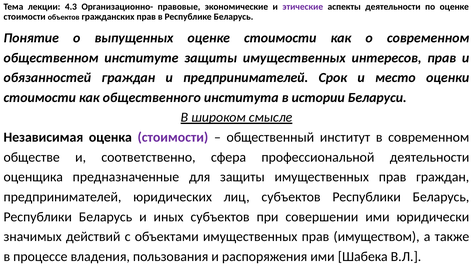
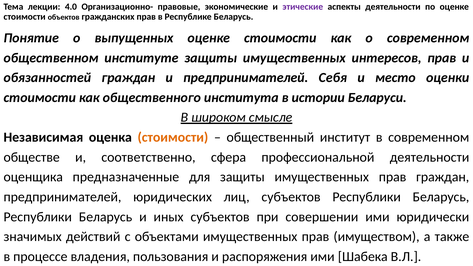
4.3: 4.3 -> 4.0 (71, 7)
Срок: Срок -> Себя (333, 78)
стоимости colour: purple -> orange (173, 137)
